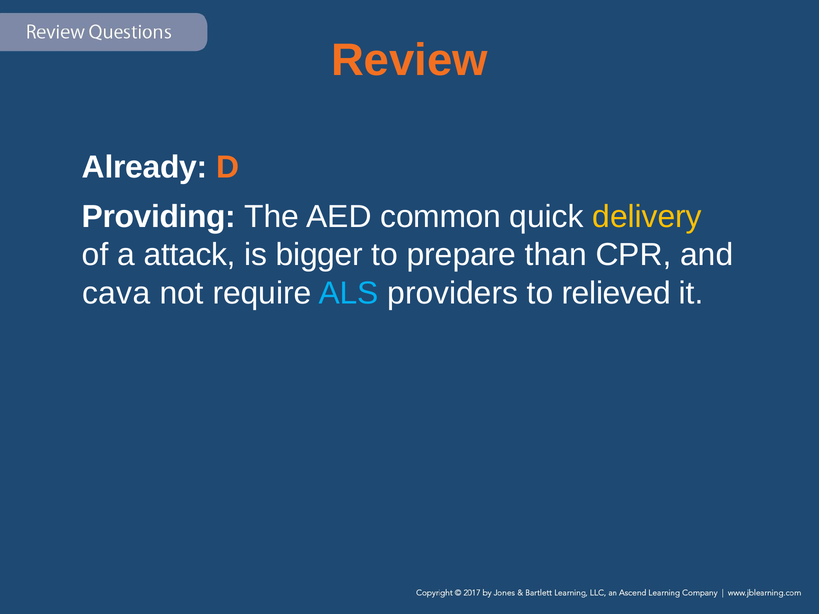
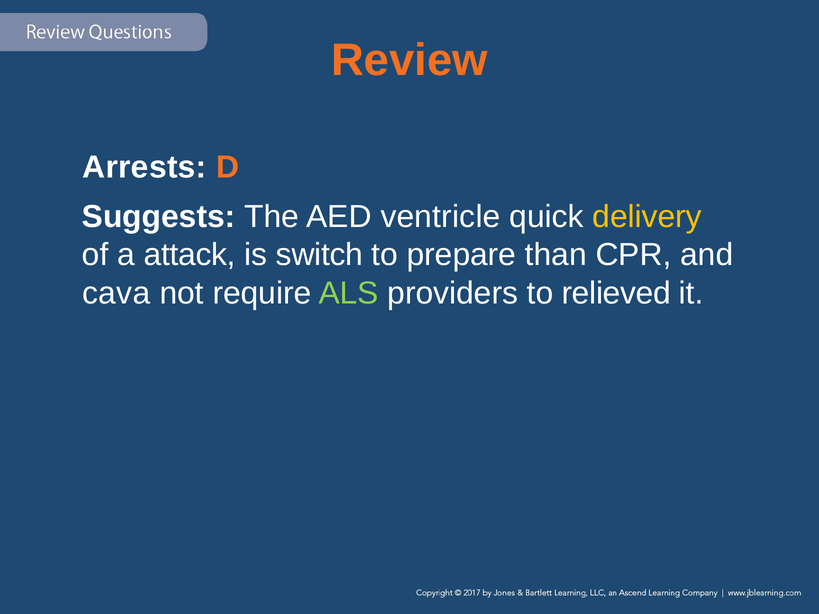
Already: Already -> Arrests (144, 167)
Providing: Providing -> Suggests (159, 217)
common: common -> ventricle (440, 217)
bigger: bigger -> switch (319, 255)
ALS colour: light blue -> light green (349, 293)
